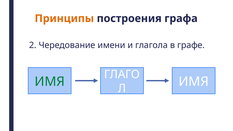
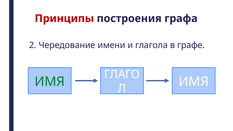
Принципы colour: orange -> red (64, 18)
